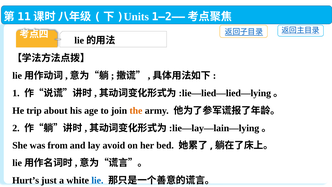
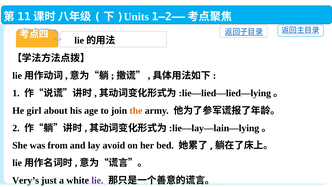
trip: trip -> girl (34, 110)
Hurt’s: Hurt’s -> Very’s (26, 180)
lie colour: blue -> purple (97, 180)
